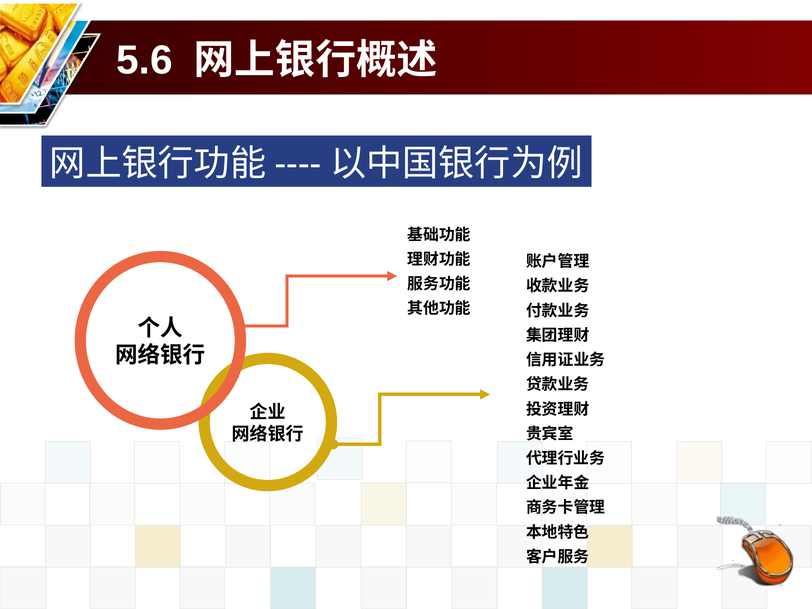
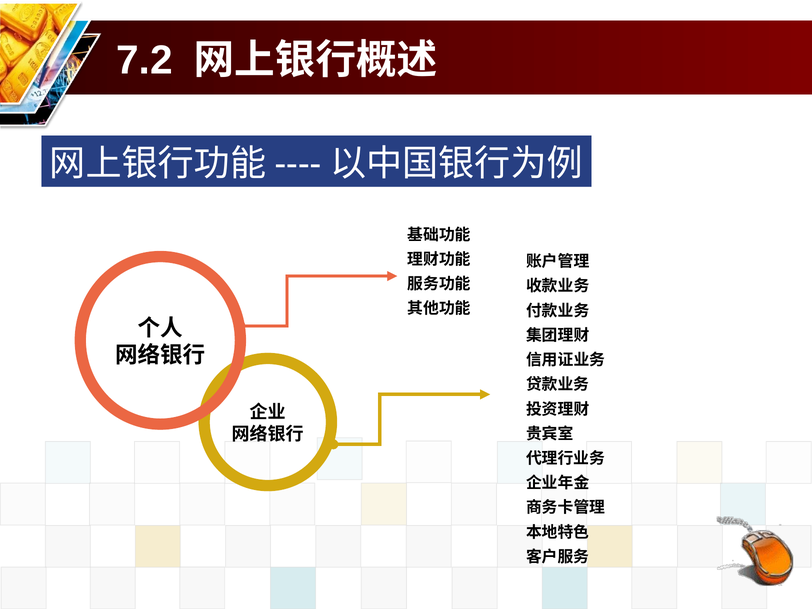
5.6: 5.6 -> 7.2 (145, 60)
